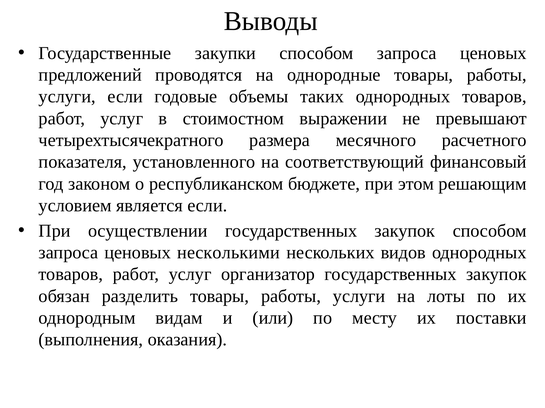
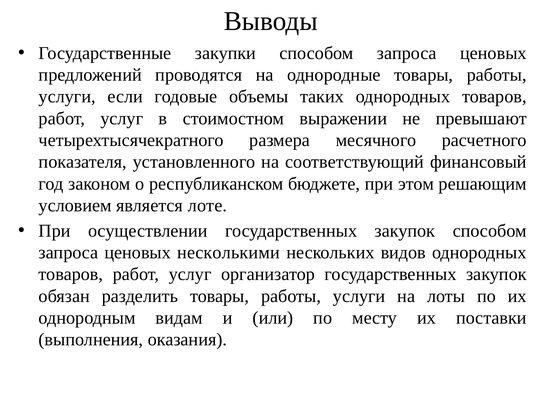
является если: если -> лоте (207, 206)
